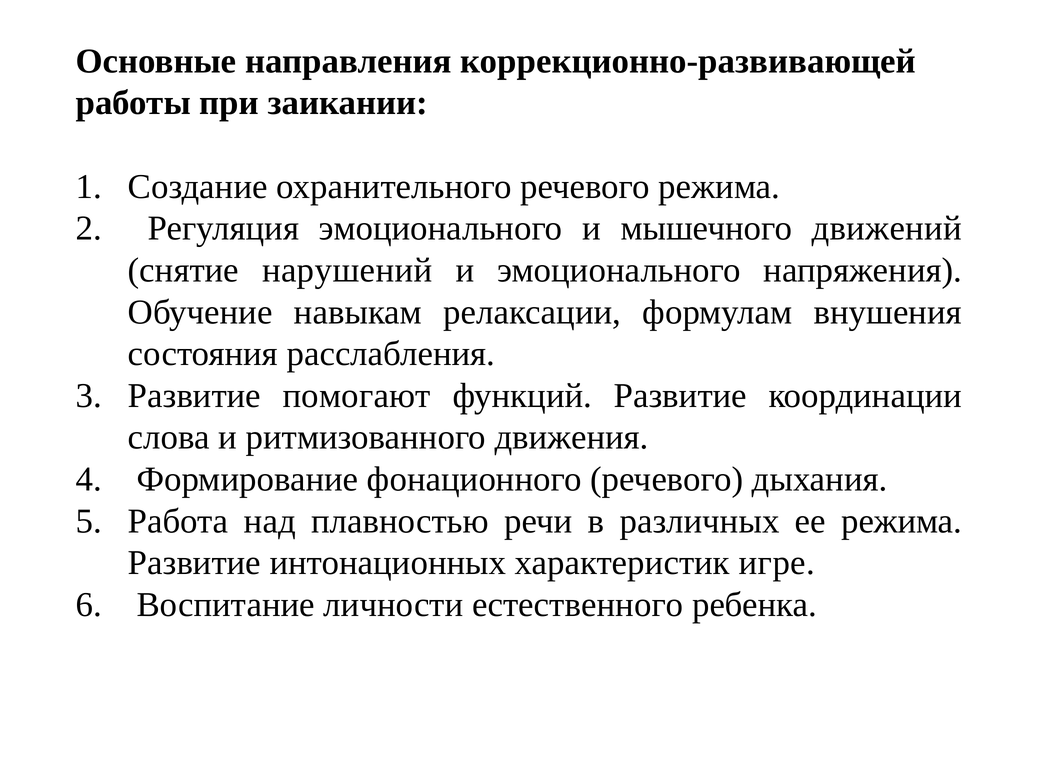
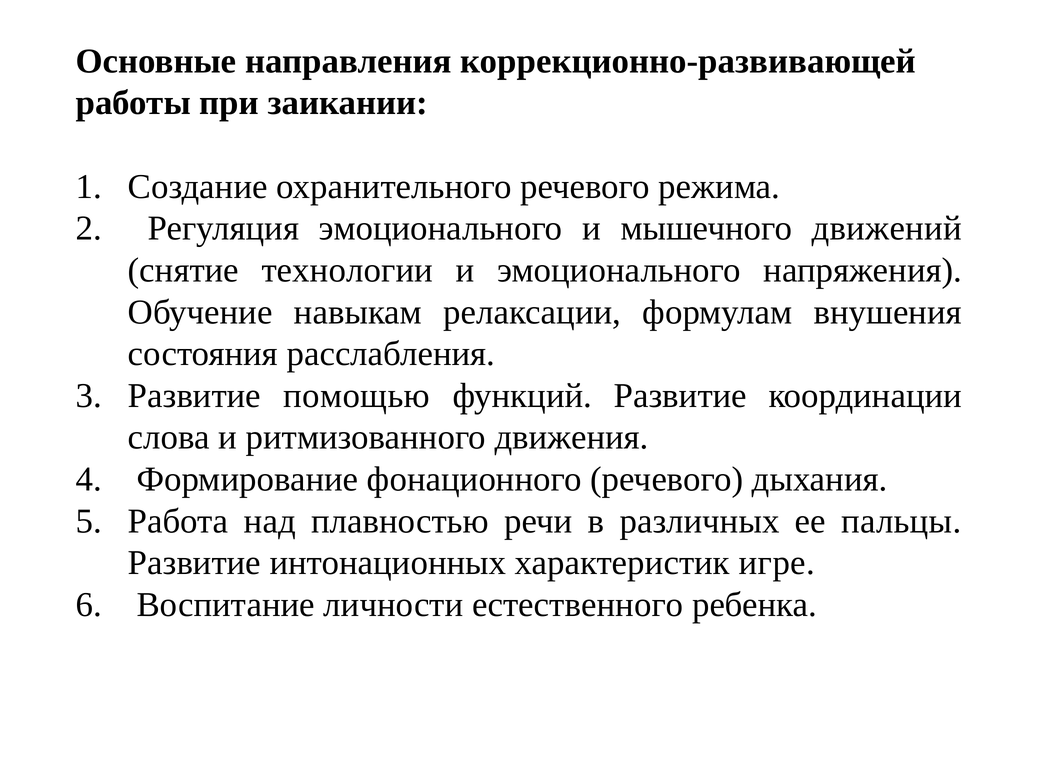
нарушений: нарушений -> технологии (347, 270)
помогают: помогают -> помощью (357, 396)
ее режима: режима -> пальцы (901, 521)
